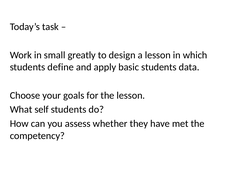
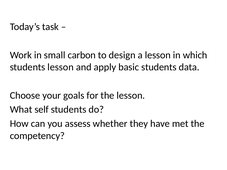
greatly: greatly -> carbon (82, 55)
students define: define -> lesson (61, 67)
